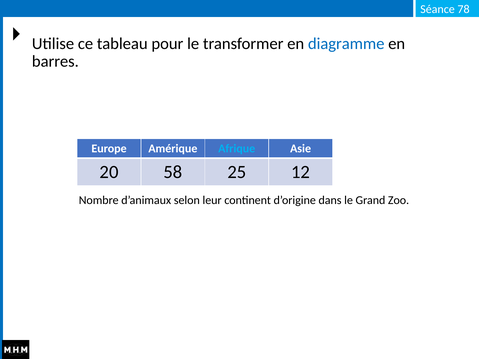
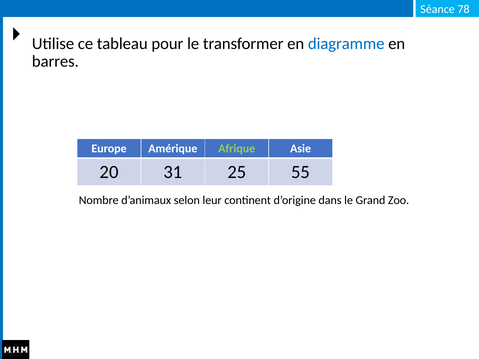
Afrique colour: light blue -> light green (237, 149)
58: 58 -> 31 (173, 172)
12: 12 -> 55 (301, 172)
